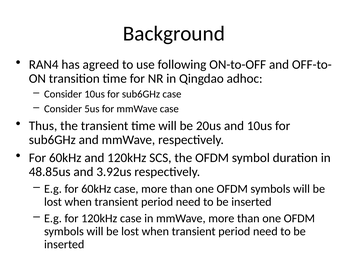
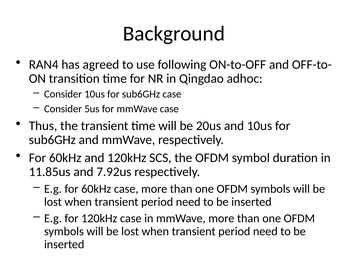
48.85us: 48.85us -> 11.85us (50, 172)
3.92us: 3.92us -> 7.92us (114, 172)
